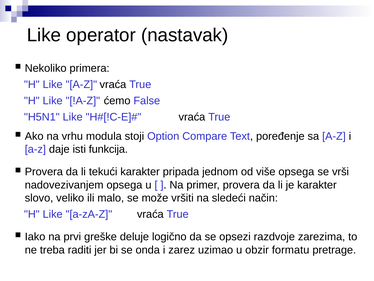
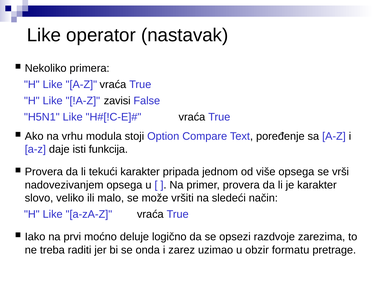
ćemo: ćemo -> zavisi (117, 101)
greške: greške -> moćno (100, 236)
